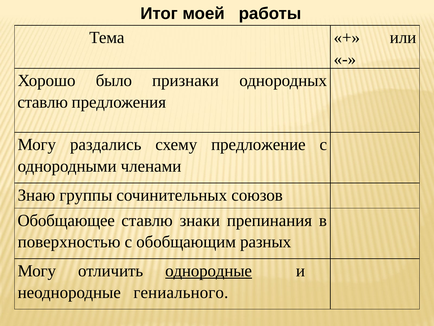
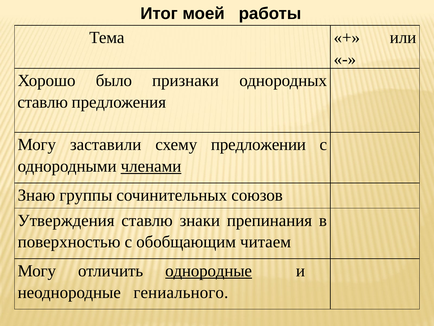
раздались: раздались -> заставили (106, 144)
предложение: предложение -> предложении (258, 144)
членами underline: none -> present (151, 166)
Обобщающее: Обобщающее -> Утверждения (66, 220)
разных: разных -> читаем (266, 242)
